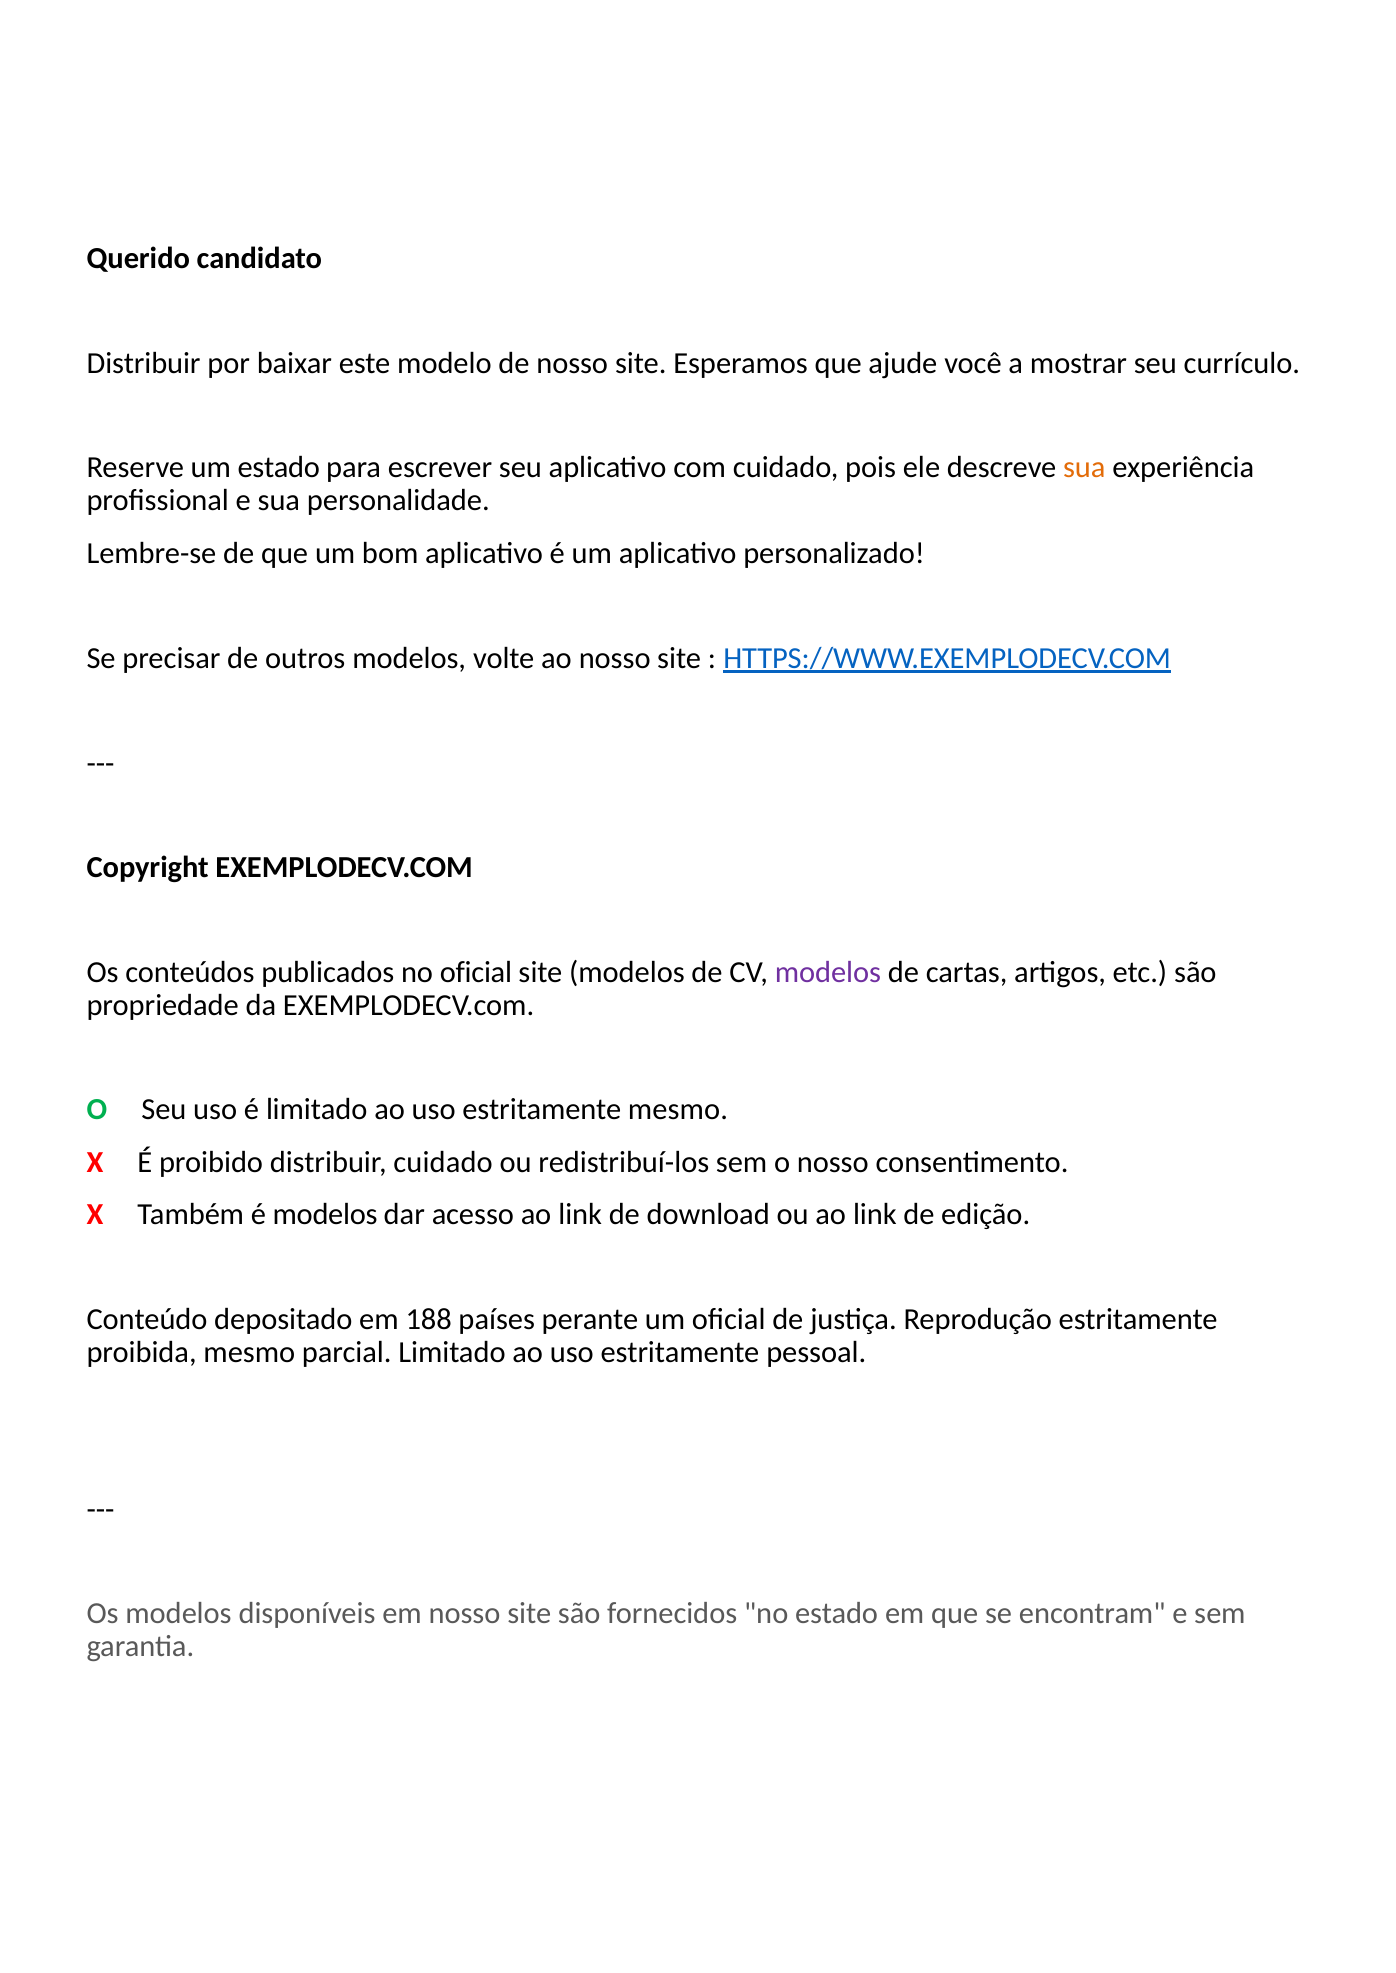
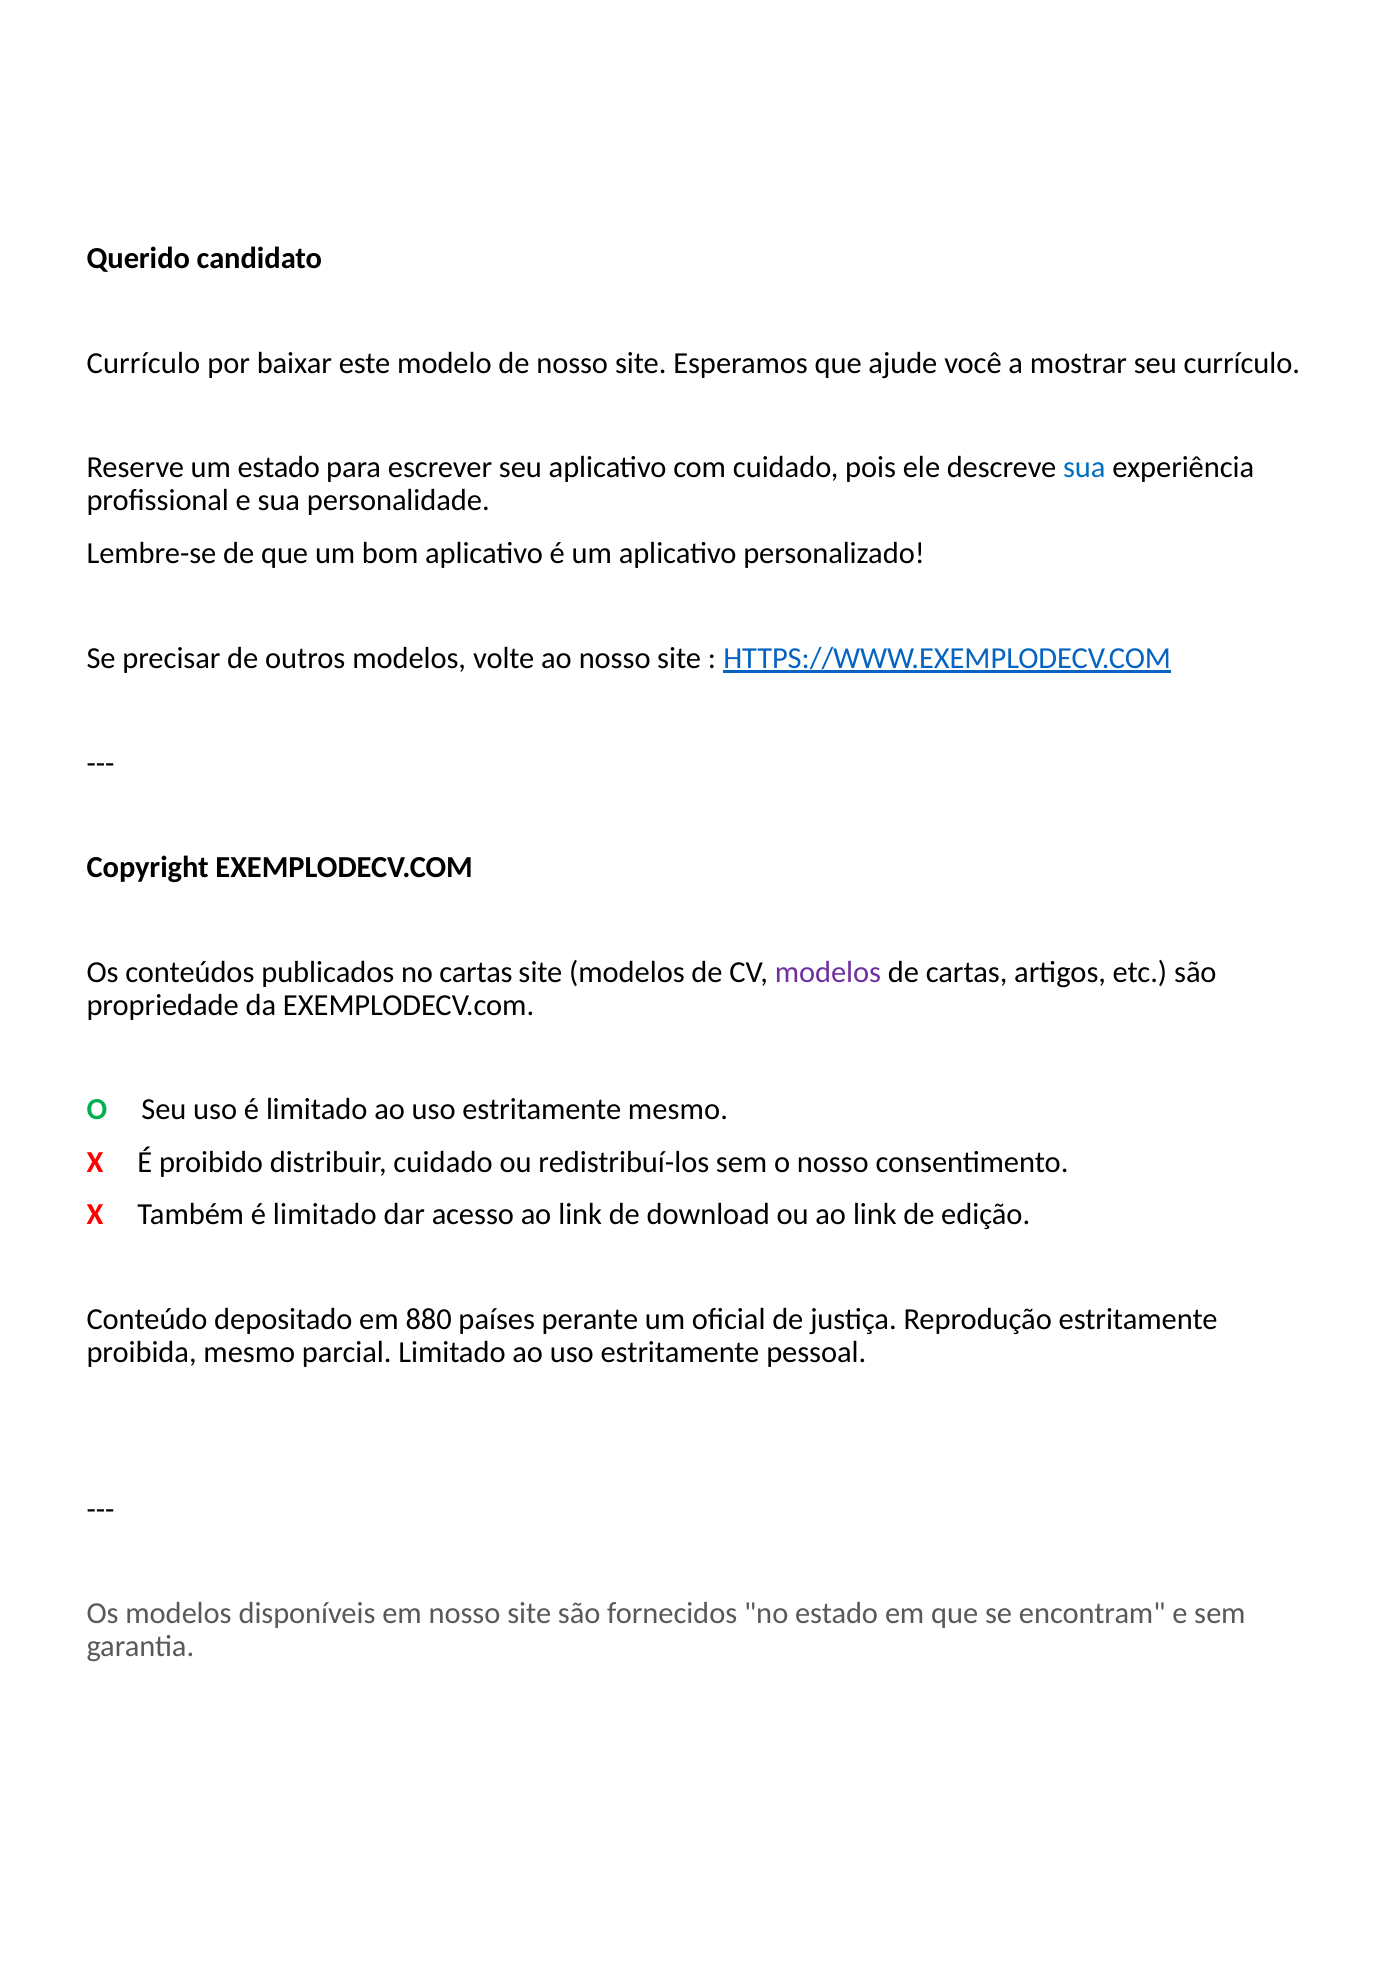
Distribuir: Distribuir -> Currículo (143, 363)
sua colour: orange -> blue (1084, 468)
no oficial: oficial -> cartas (476, 972)
Também é modelos: modelos -> limitado (325, 1215)
188: 188 -> 880 (429, 1319)
